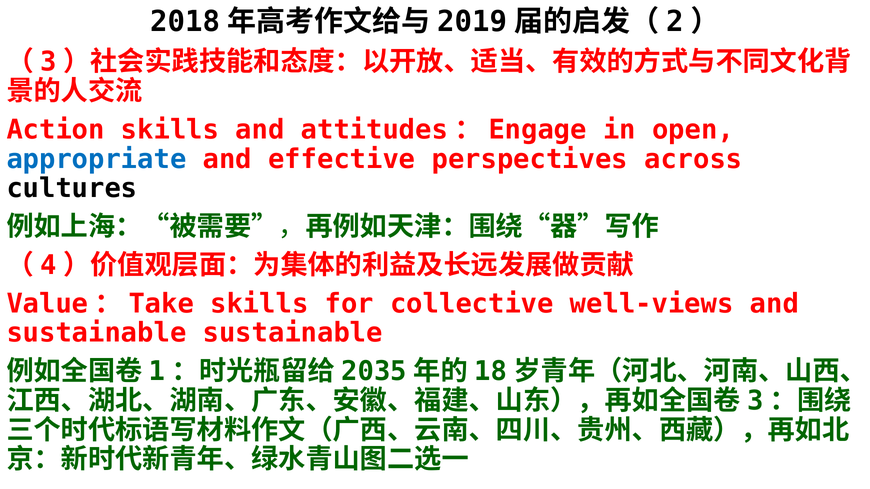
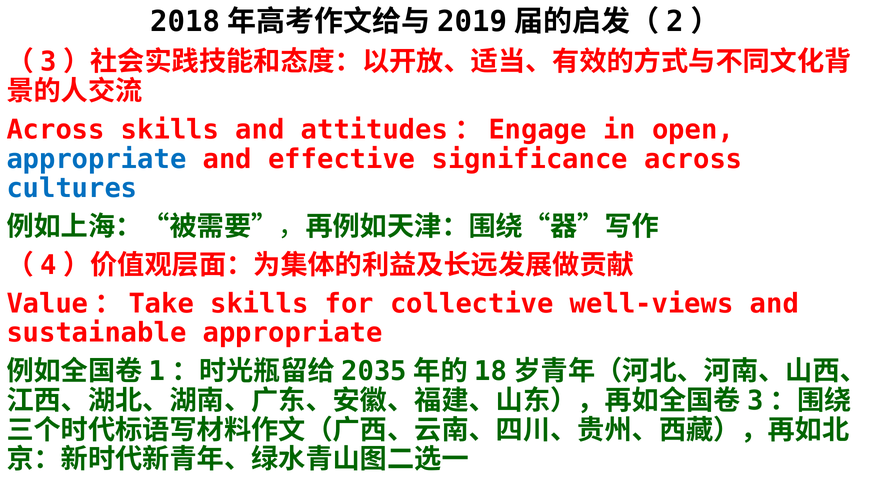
Action: Action -> Across (56, 130)
perspectives: perspectives -> significance (530, 159)
cultures colour: black -> blue (72, 189)
sustainable sustainable: sustainable -> appropriate (293, 333)
